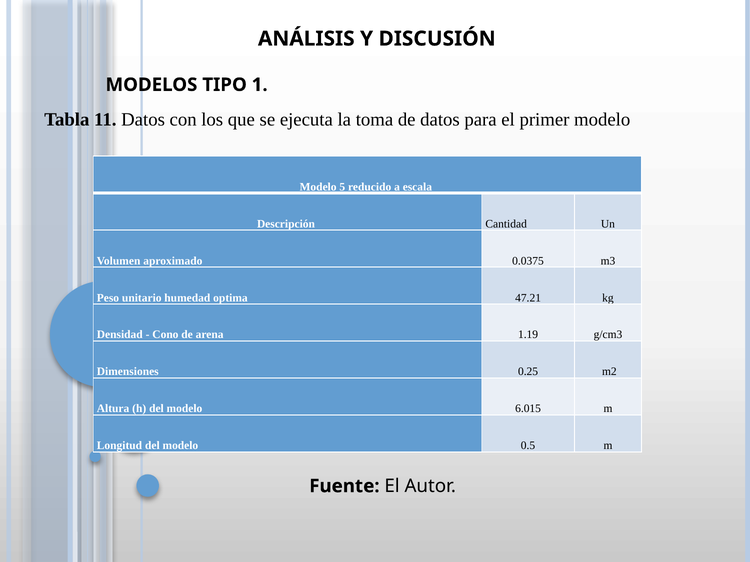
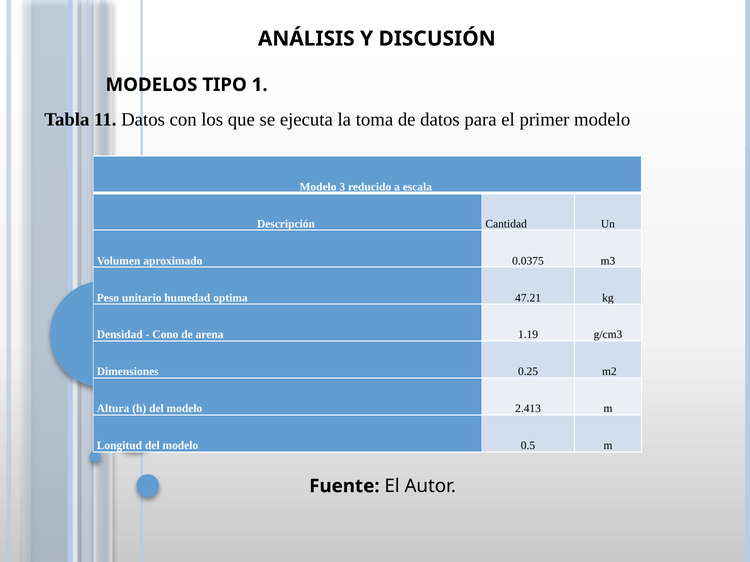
5: 5 -> 3 (342, 187)
6.015: 6.015 -> 2.413 (528, 409)
